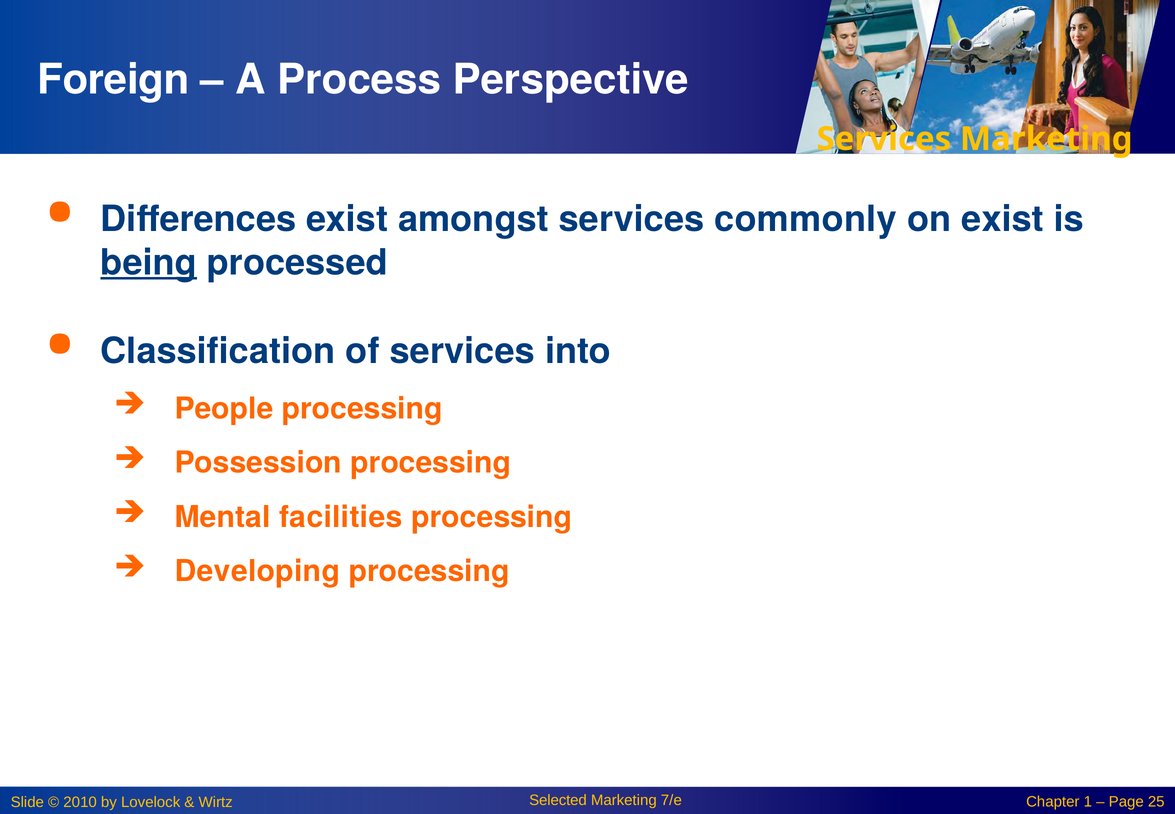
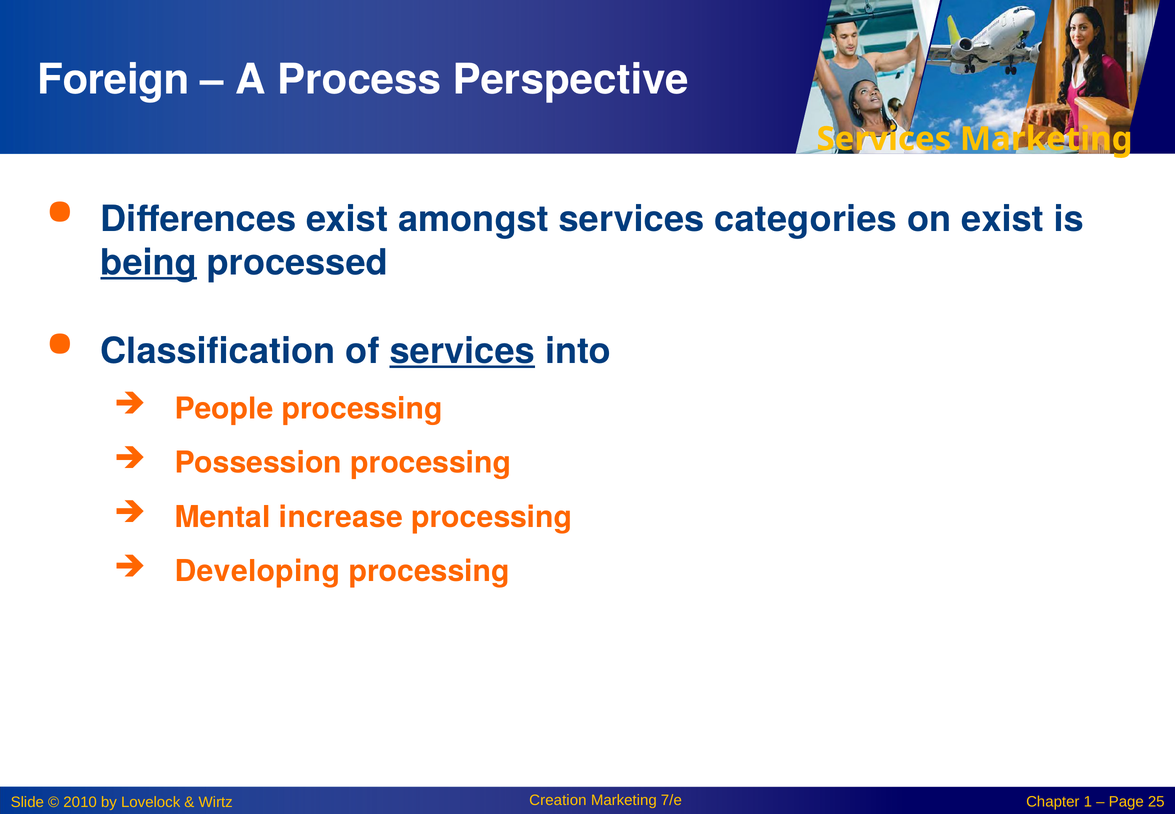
commonly: commonly -> categories (806, 219)
services underline: none -> present (462, 351)
facilities: facilities -> increase (341, 517)
Selected: Selected -> Creation (558, 800)
